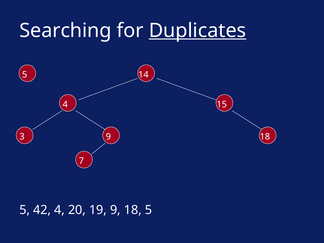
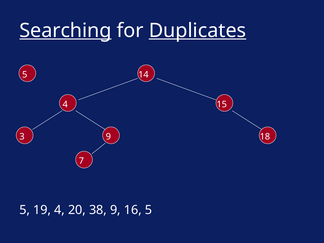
Searching underline: none -> present (65, 31)
42: 42 -> 19 (42, 210)
19: 19 -> 38 (98, 210)
9 18: 18 -> 16 (133, 210)
